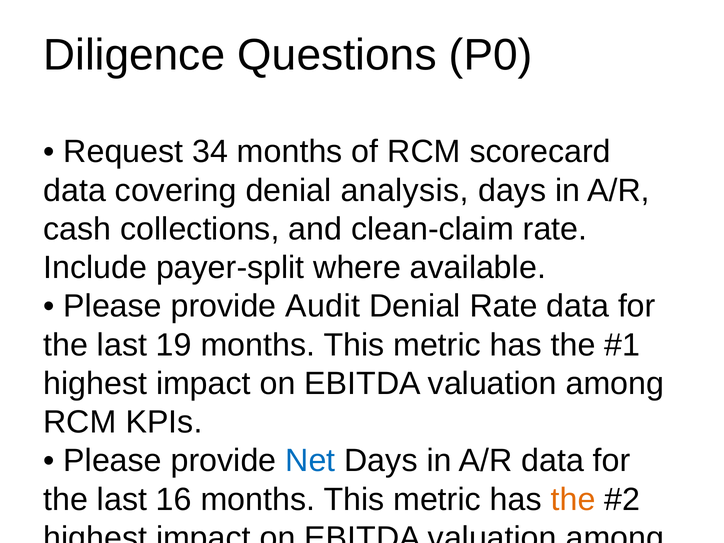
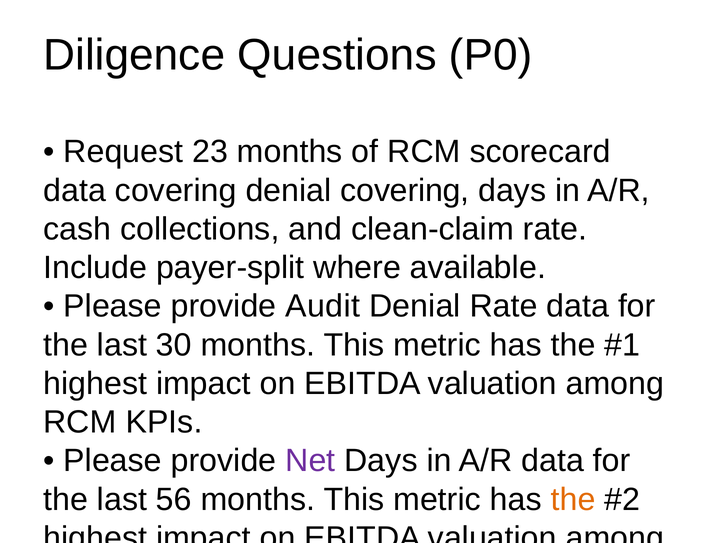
34: 34 -> 23 (210, 152)
denial analysis: analysis -> covering (405, 190)
19: 19 -> 30 (174, 345)
Net colour: blue -> purple (310, 461)
16: 16 -> 56 (174, 499)
